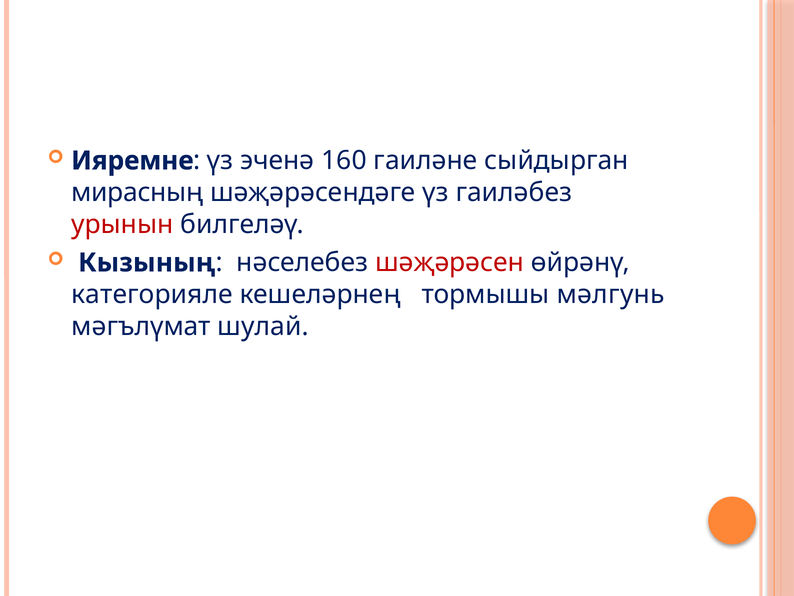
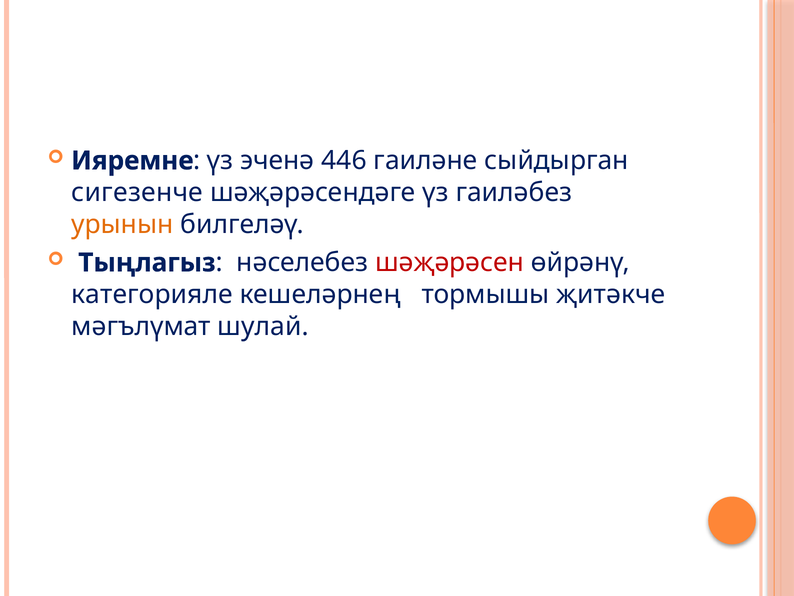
160: 160 -> 446 (344, 161)
мирасның: мирасның -> сигезенче (137, 192)
урынын colour: red -> orange (122, 224)
Кызының: Кызының -> Тыңлагыз (147, 263)
мәлгунь: мәлгунь -> җитәкче (611, 294)
